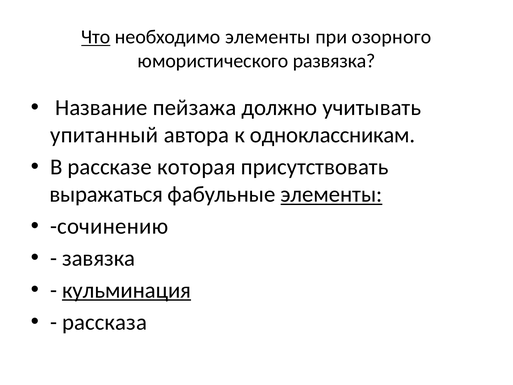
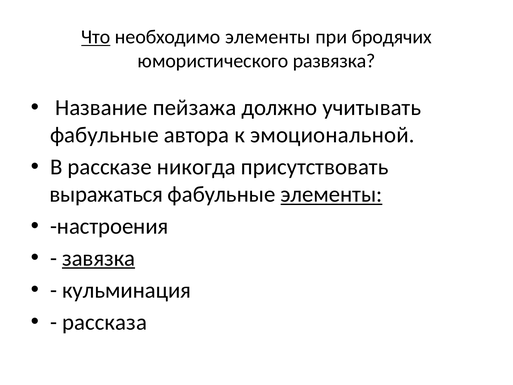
озорного: озорного -> бродячих (392, 37)
упитанный: упитанный -> фабульные (104, 135)
одноклассникам: одноклассникам -> эмоциональной (332, 135)
которая: которая -> никогда (196, 167)
сочинению: сочинению -> настроения (109, 226)
завязка underline: none -> present (99, 258)
кульминация underline: present -> none (127, 290)
